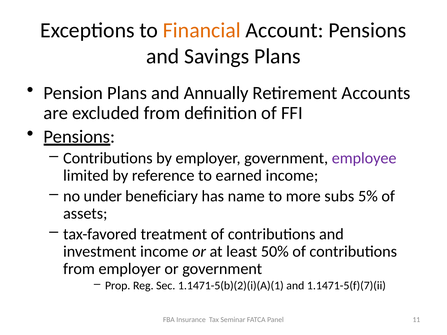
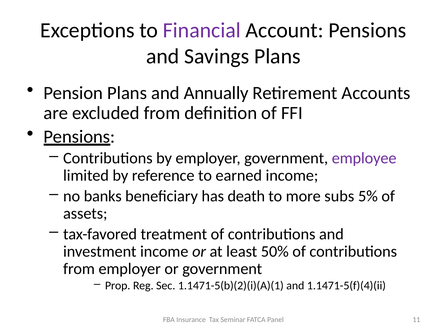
Financial colour: orange -> purple (202, 30)
under: under -> banks (103, 196)
name: name -> death (246, 196)
1.1471-5(f)(7)(ii: 1.1471-5(f)(7)(ii -> 1.1471-5(f)(4)(ii (346, 286)
